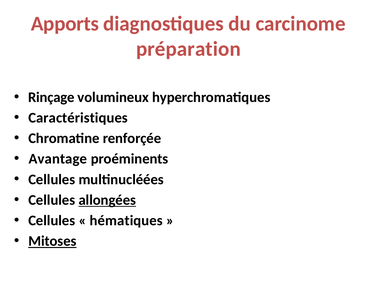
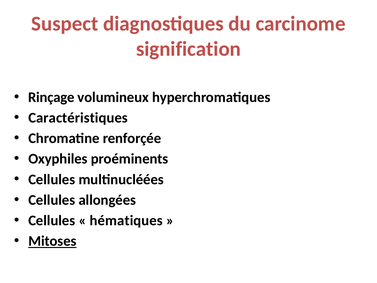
Apports: Apports -> Suspect (65, 24)
préparation: préparation -> signification (188, 49)
Avantage: Avantage -> Oxyphiles (58, 159)
allongées underline: present -> none (107, 200)
